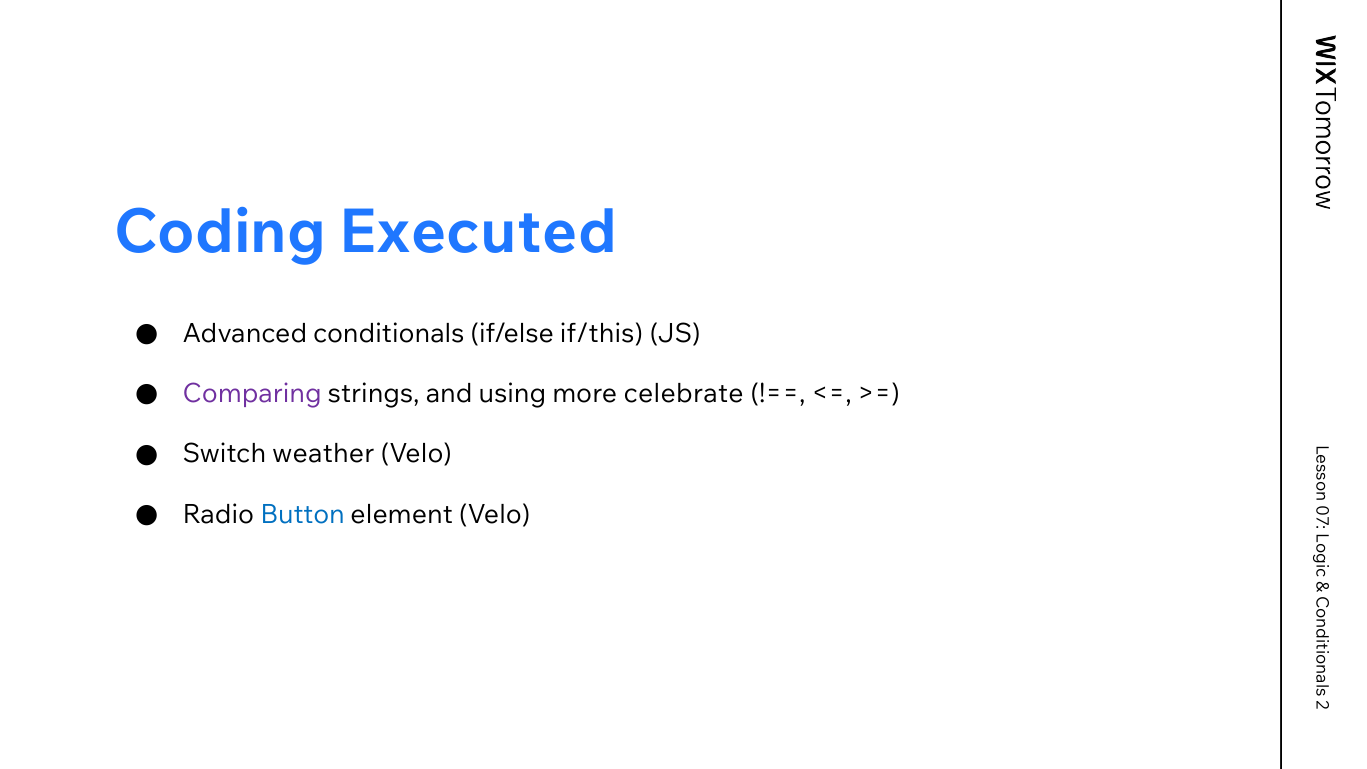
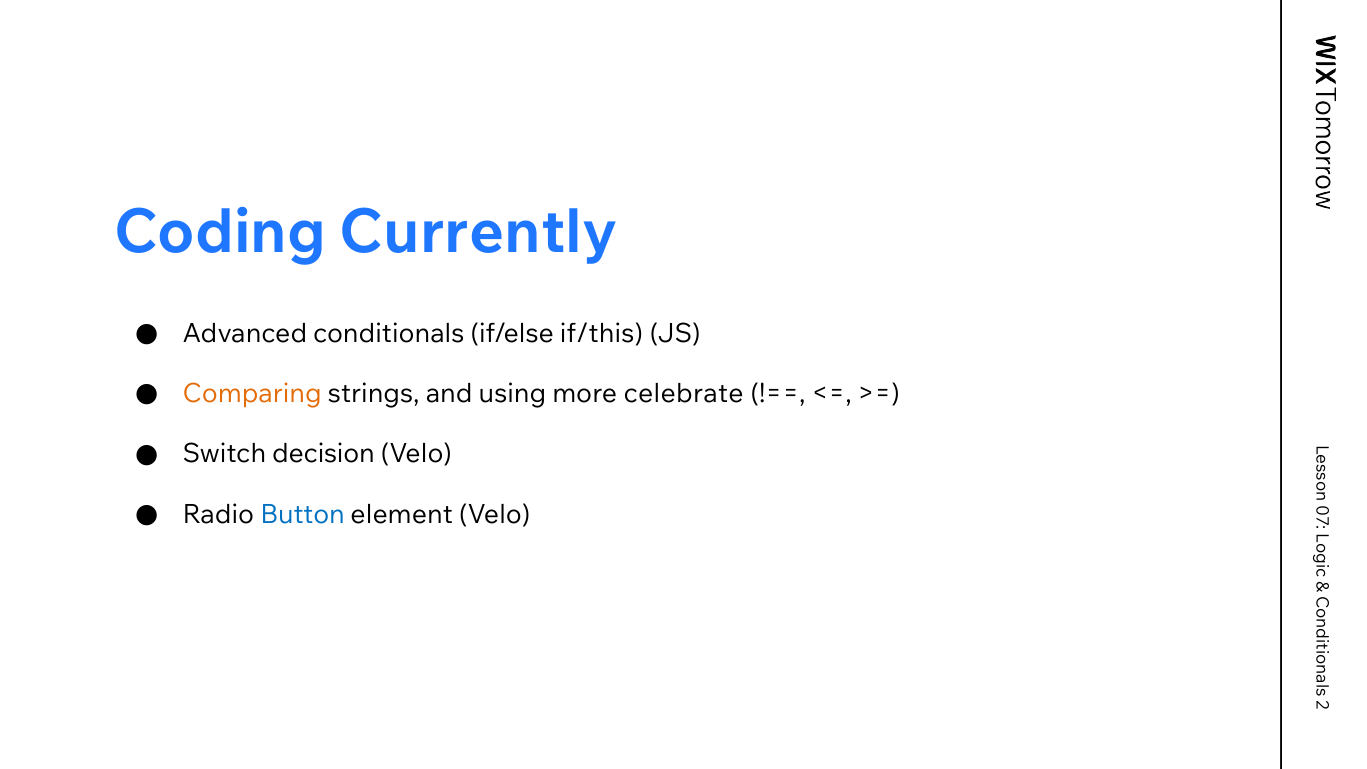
Executed: Executed -> Currently (479, 232)
Comparing colour: purple -> orange (252, 394)
weather: weather -> decision (323, 454)
